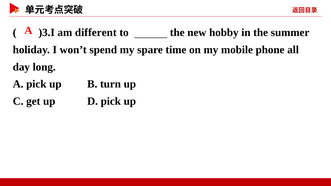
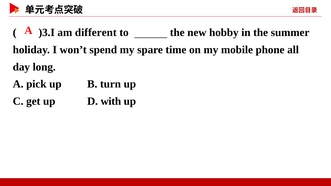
D pick: pick -> with (111, 101)
